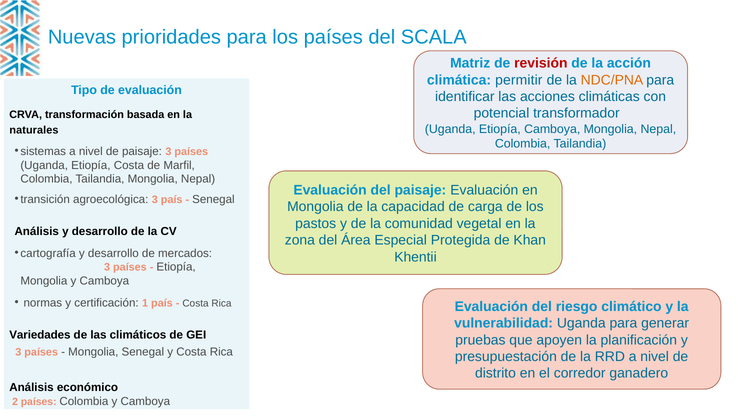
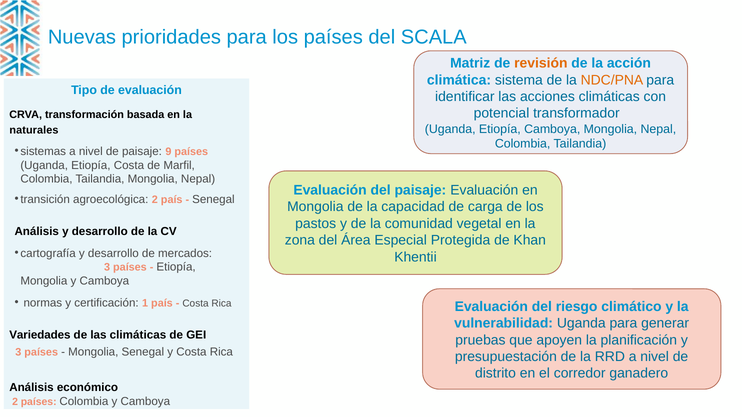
revisión colour: red -> orange (541, 63)
permitir: permitir -> sistema (519, 80)
paisaje 3: 3 -> 9 (168, 152)
agroecológica 3: 3 -> 2 (155, 200)
las climáticos: climáticos -> climáticas (138, 335)
